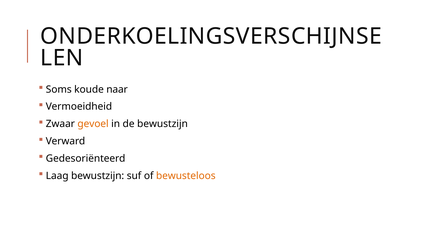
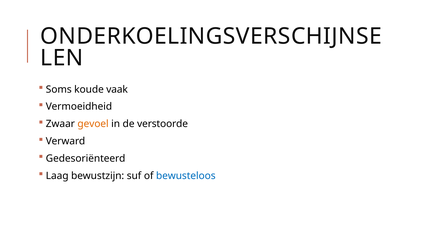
naar: naar -> vaak (117, 90)
de bewustzijn: bewustzijn -> verstoorde (163, 124)
bewusteloos colour: orange -> blue (186, 176)
